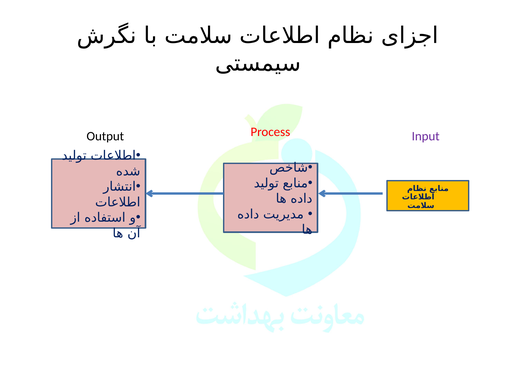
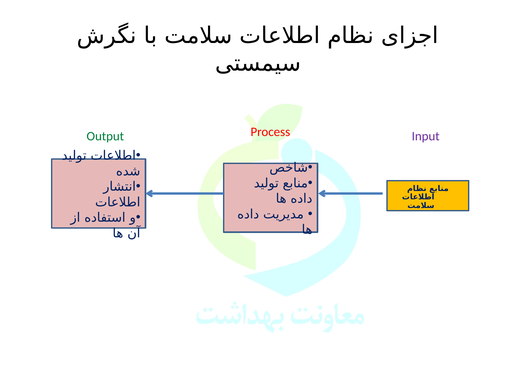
Output colour: black -> green (105, 136)
